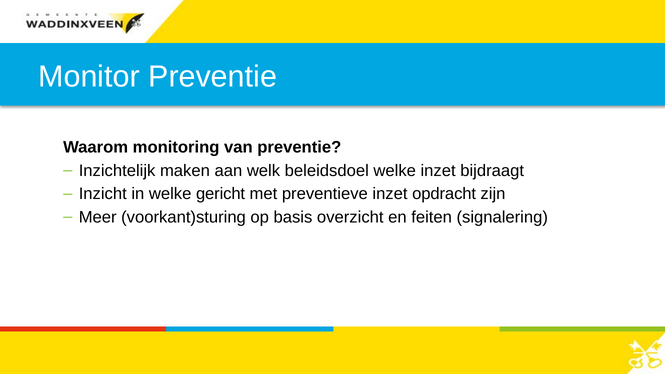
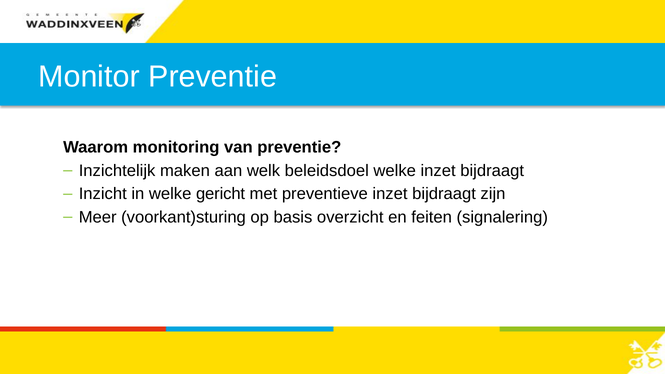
preventieve inzet opdracht: opdracht -> bijdraagt (444, 194)
